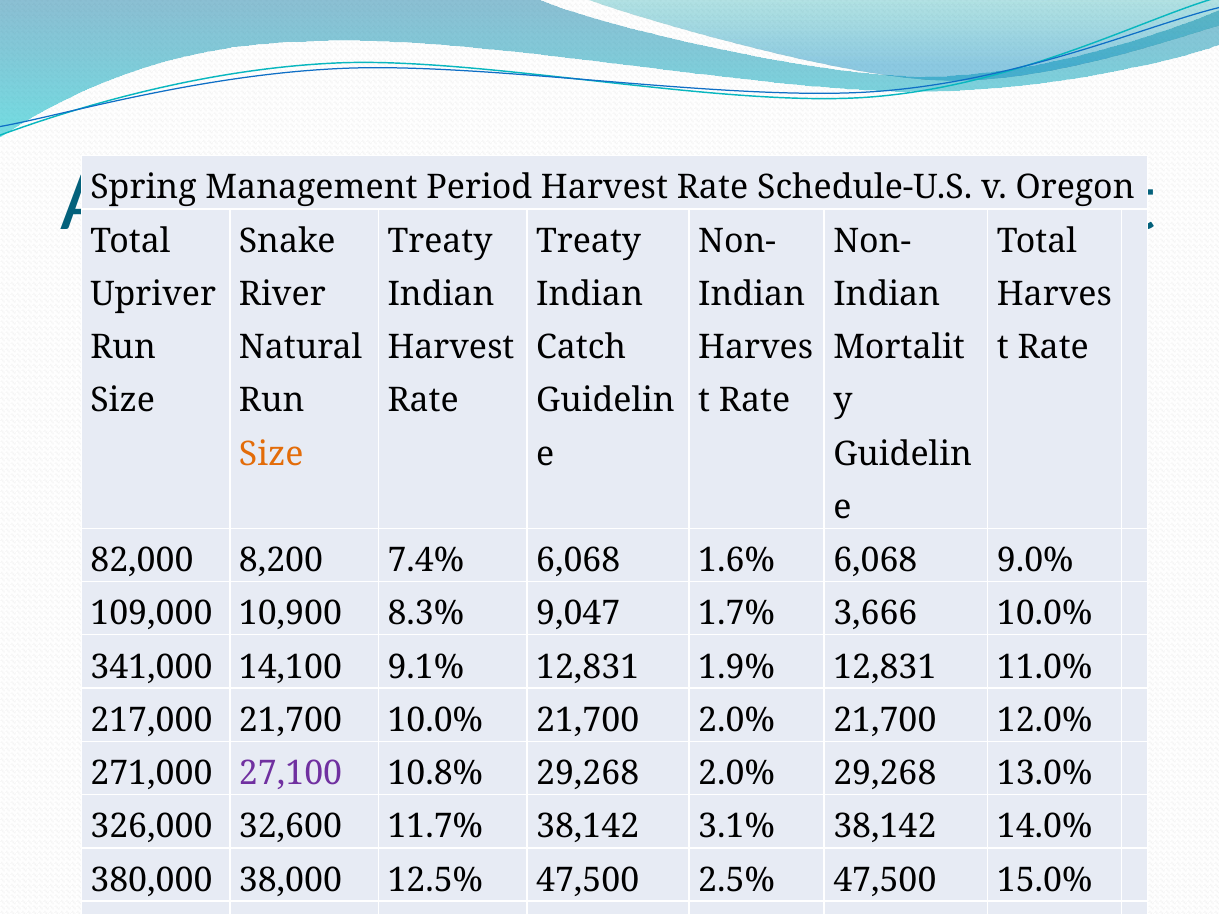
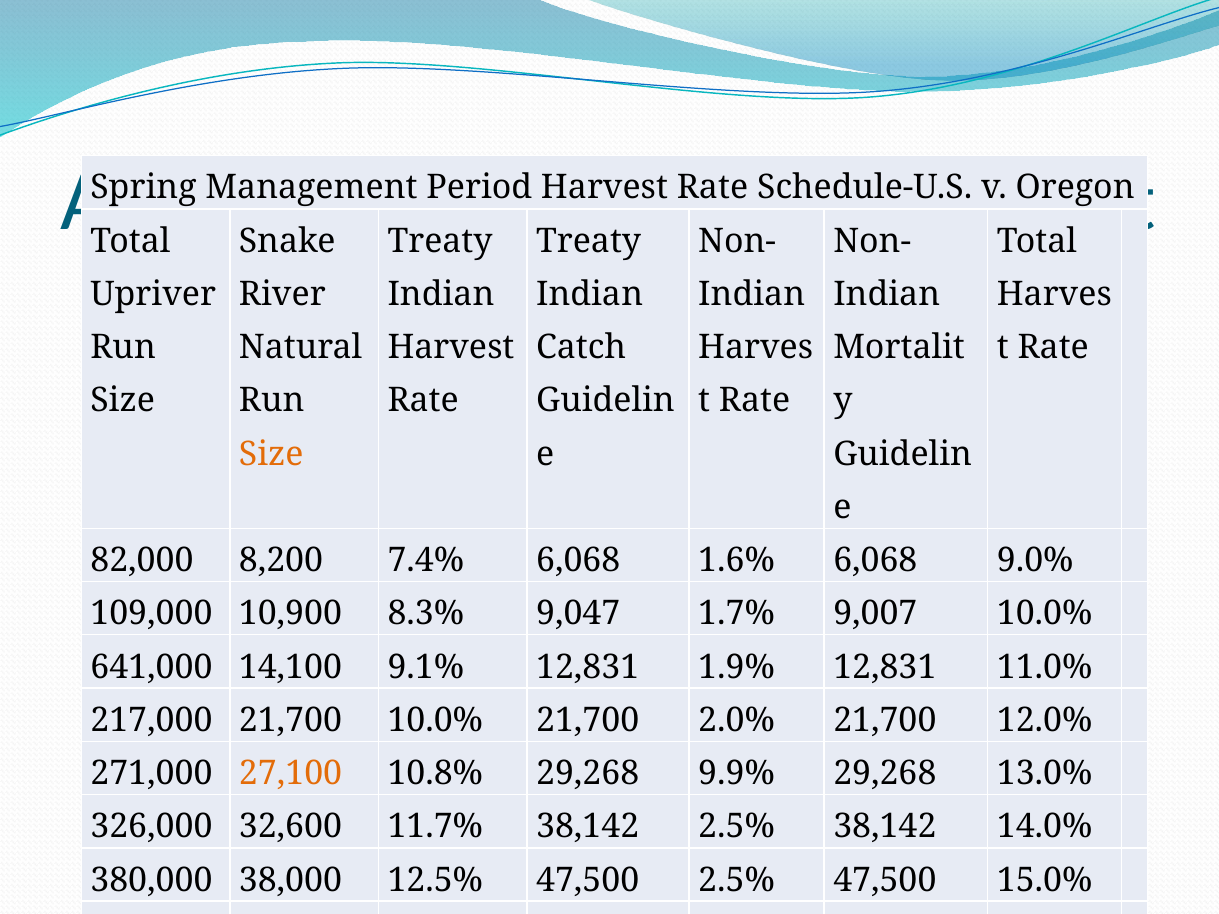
3,666: 3,666 -> 9,007 (875, 614)
341,000: 341,000 -> 641,000 (151, 667)
27,100 colour: purple -> orange (291, 774)
29,268 2.0%: 2.0% -> 9.9% (737, 774)
38,142 3.1%: 3.1% -> 2.5% (737, 827)
